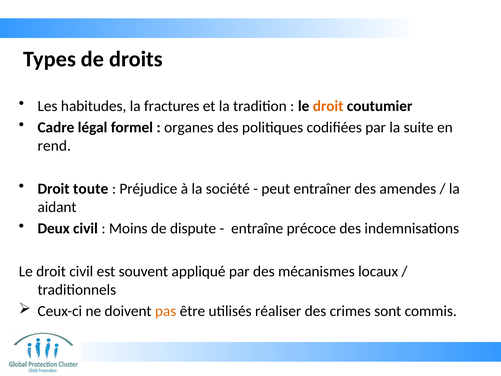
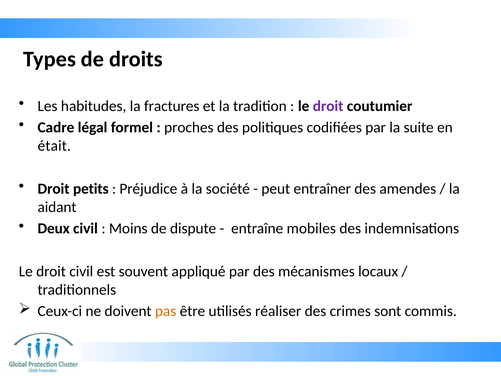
droit colour: orange -> purple (328, 106)
organes: organes -> proches (189, 127)
rend: rend -> était (54, 146)
toute: toute -> petits (91, 189)
précoce: précoce -> mobiles (311, 228)
